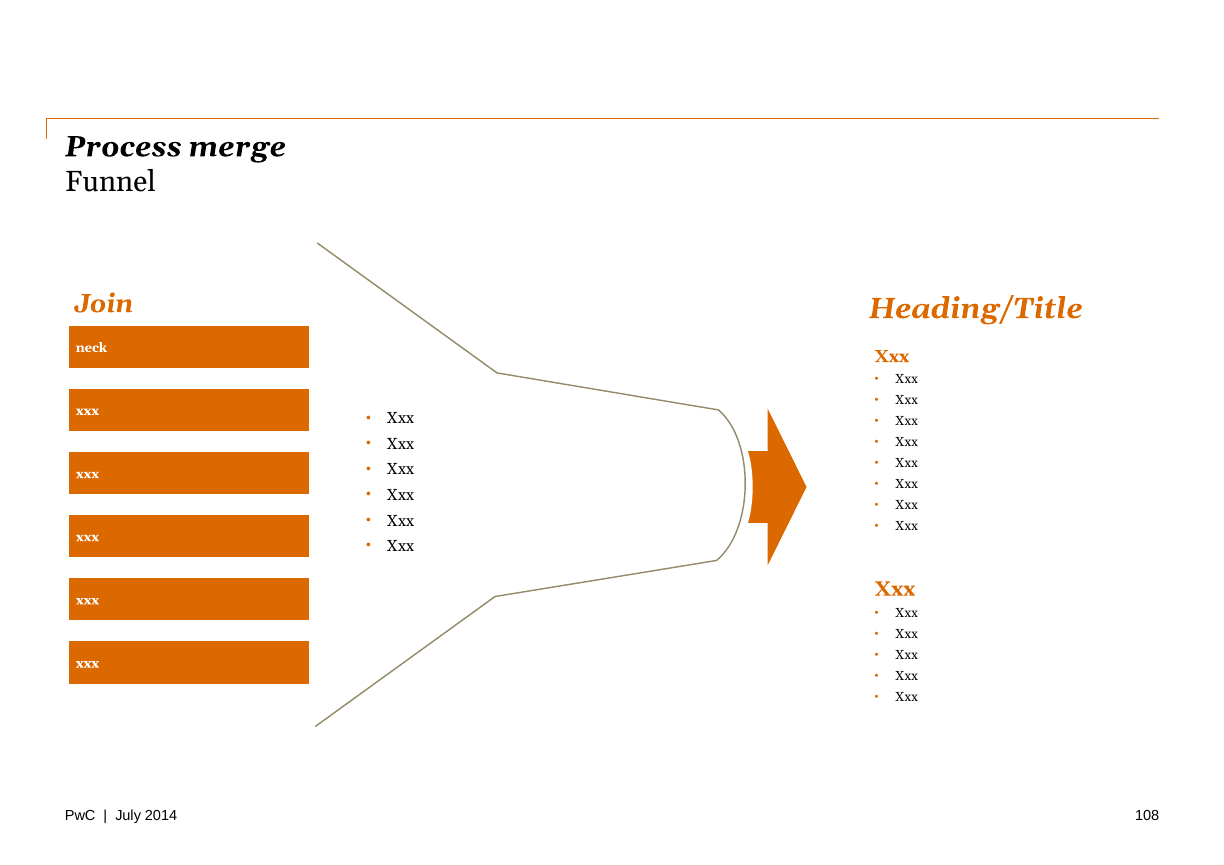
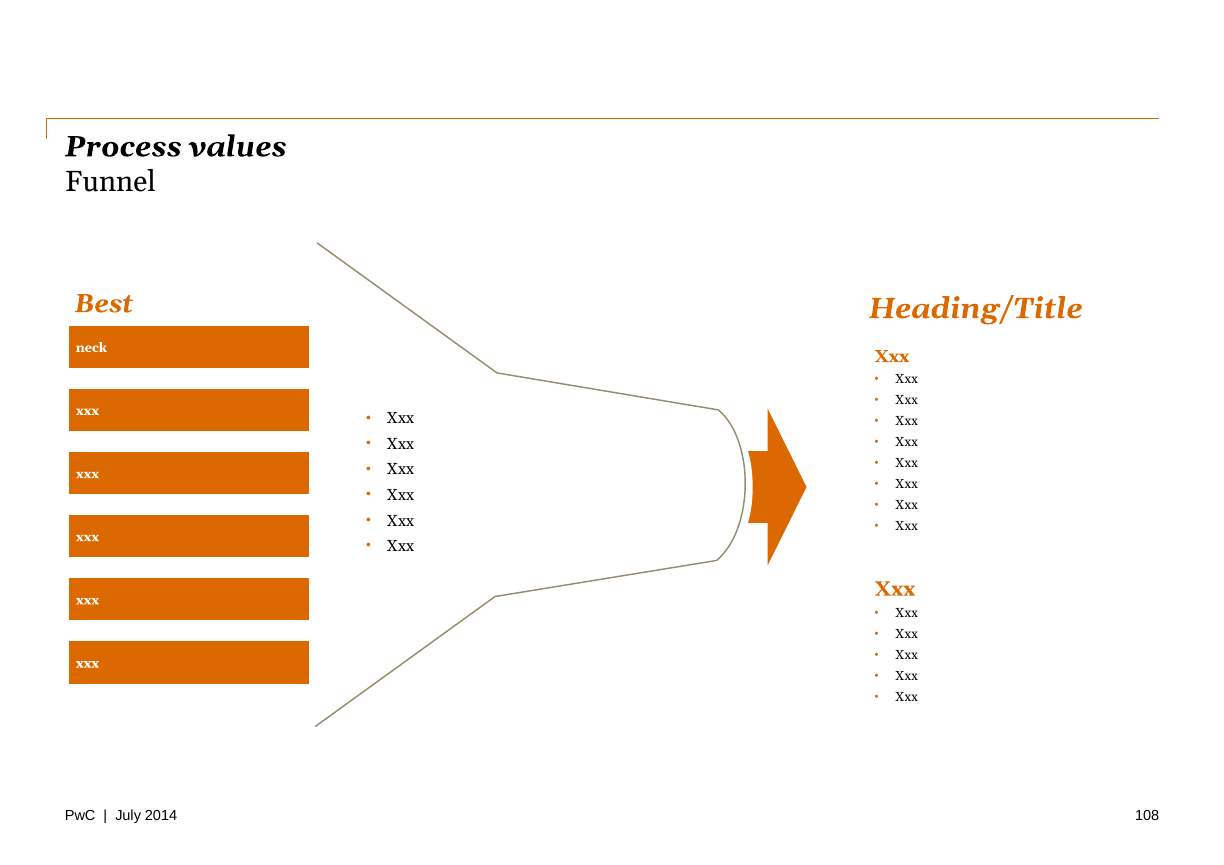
merge: merge -> values (238, 147)
Join: Join -> Best (104, 304)
